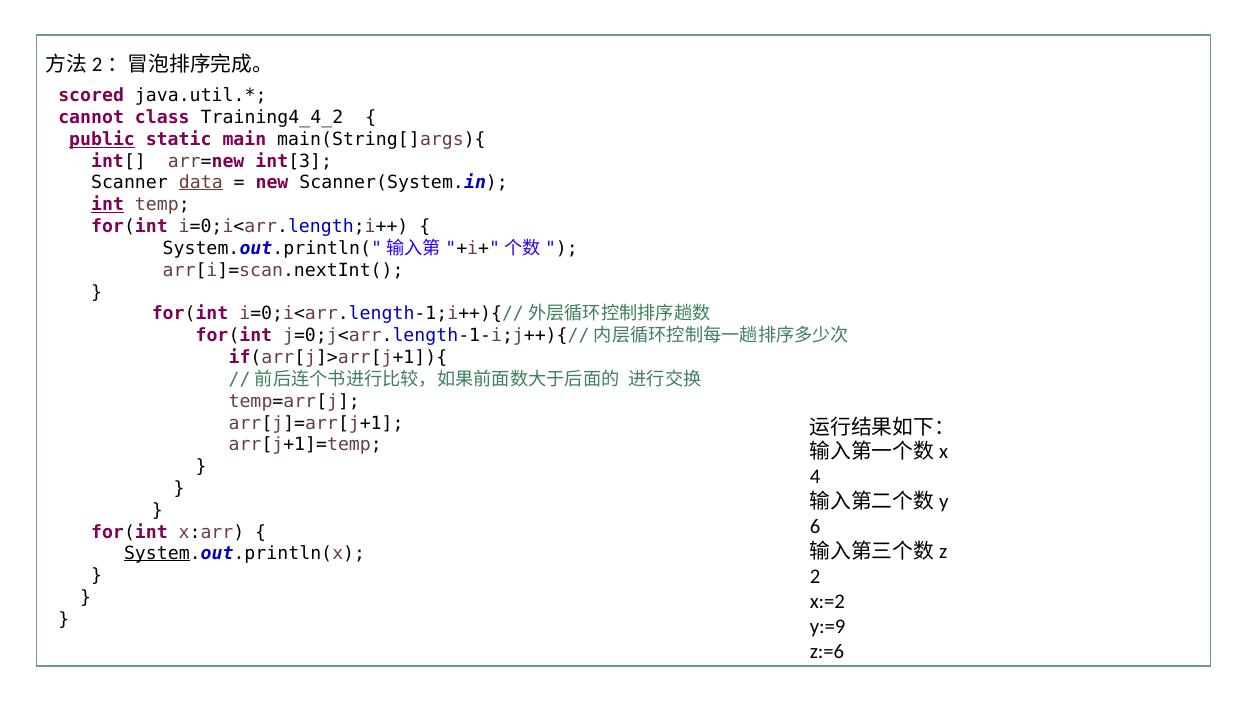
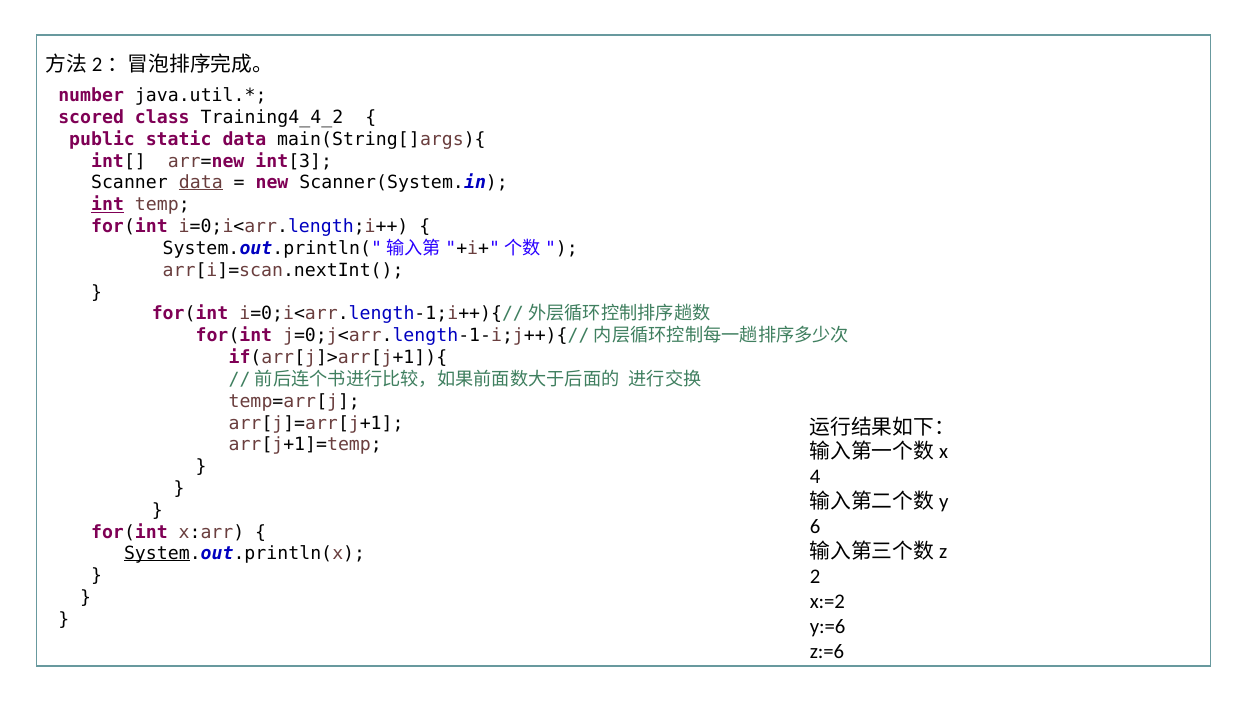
scored: scored -> number (91, 96)
cannot: cannot -> scored (91, 118)
public underline: present -> none (102, 139)
static main: main -> data (244, 139)
y:=9: y:=9 -> y:=6 (828, 627)
